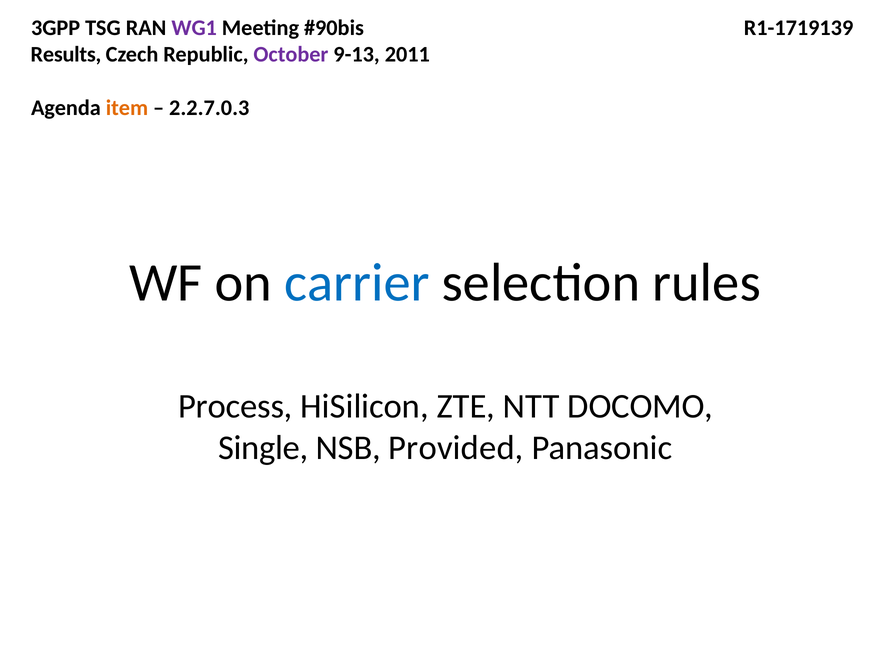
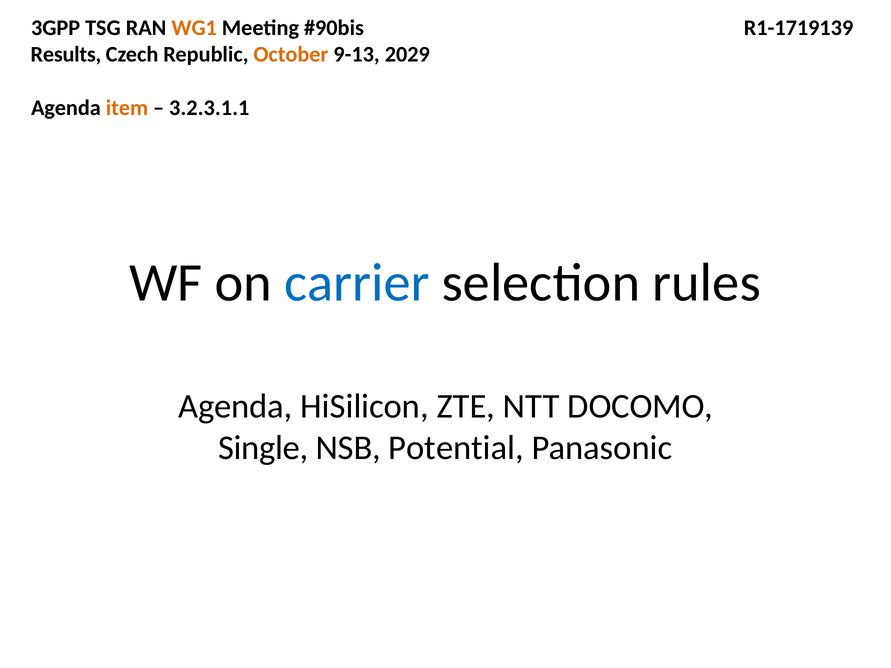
WG1 colour: purple -> orange (194, 28)
October colour: purple -> orange (291, 55)
2011: 2011 -> 2029 (407, 55)
2.2.7.0.3: 2.2.7.0.3 -> 3.2.3.1.1 (209, 108)
Process: Process -> Agenda (235, 406)
Provided: Provided -> Potential (456, 448)
